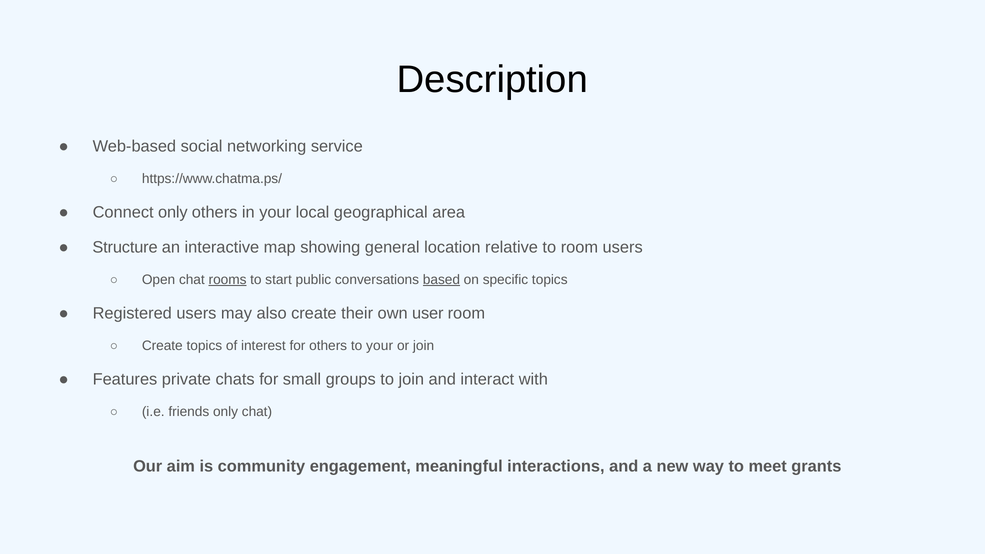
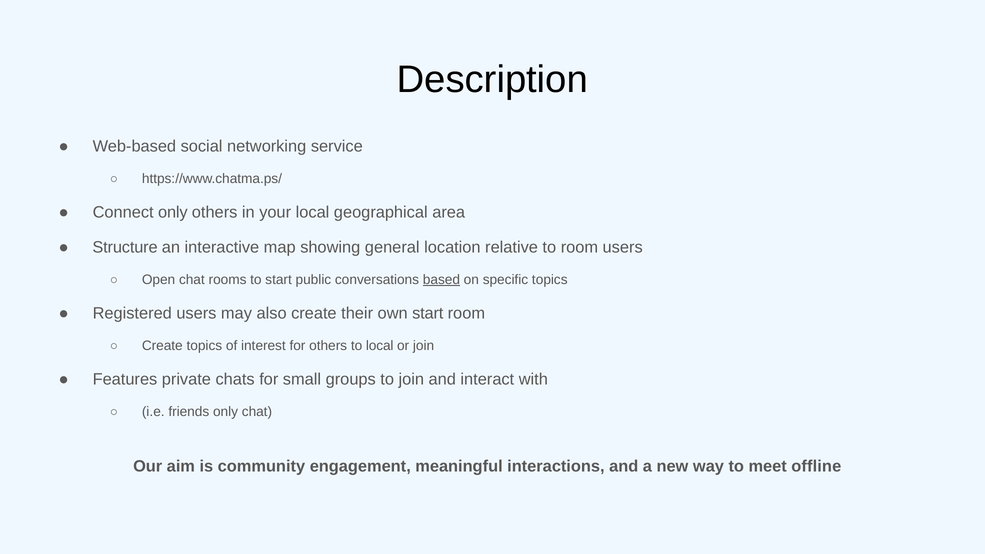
rooms underline: present -> none (228, 280)
own user: user -> start (428, 313)
to your: your -> local (380, 346)
grants: grants -> offline (816, 467)
